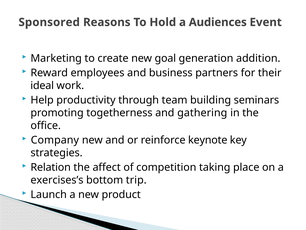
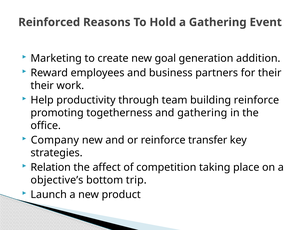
Sponsored: Sponsored -> Reinforced (49, 22)
a Audiences: Audiences -> Gathering (218, 22)
ideal: ideal -> their (42, 85)
building seminars: seminars -> reinforce (256, 100)
keynote: keynote -> transfer (208, 140)
exercises’s: exercises’s -> objective’s (57, 180)
